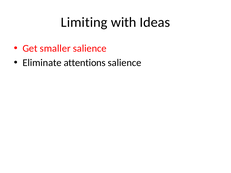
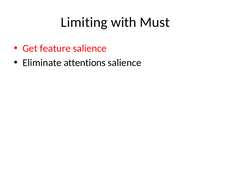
Ideas: Ideas -> Must (155, 22)
smaller: smaller -> feature (55, 48)
